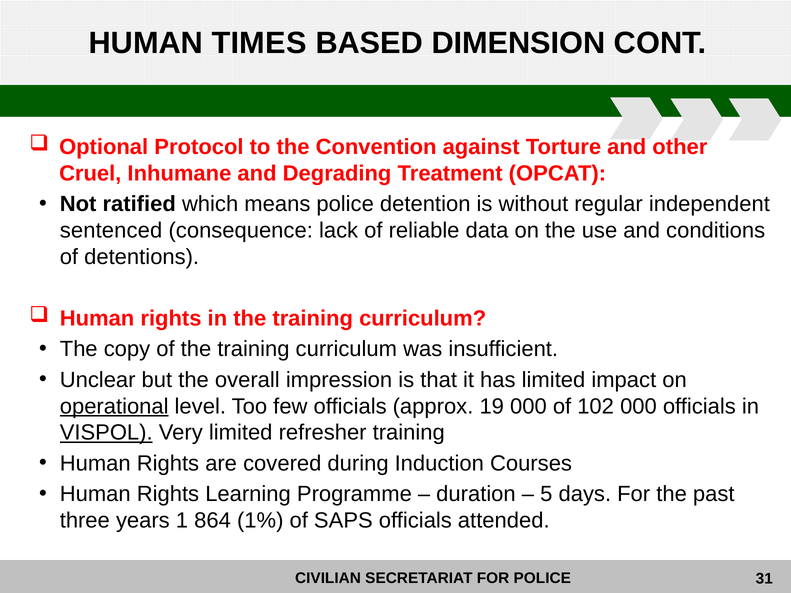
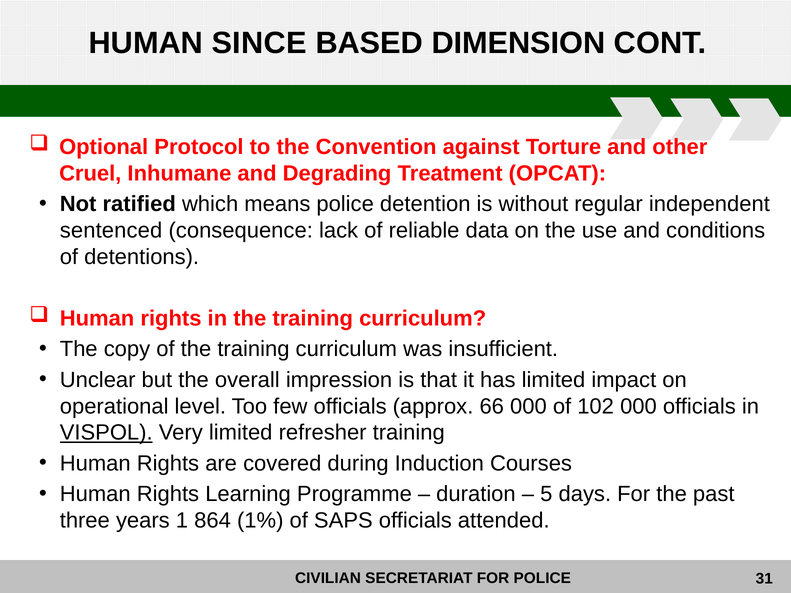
TIMES: TIMES -> SINCE (259, 43)
operational underline: present -> none (114, 406)
19: 19 -> 66 (492, 406)
